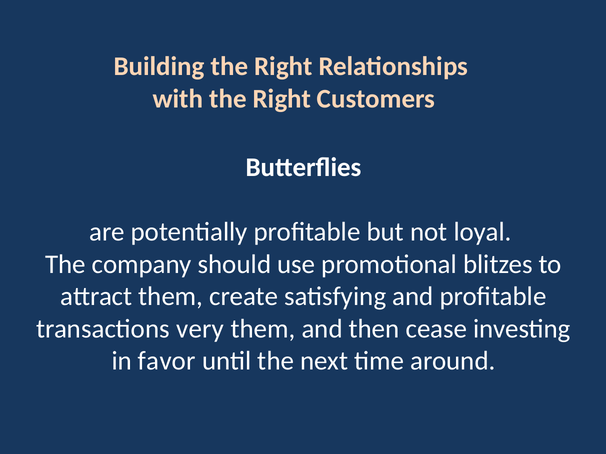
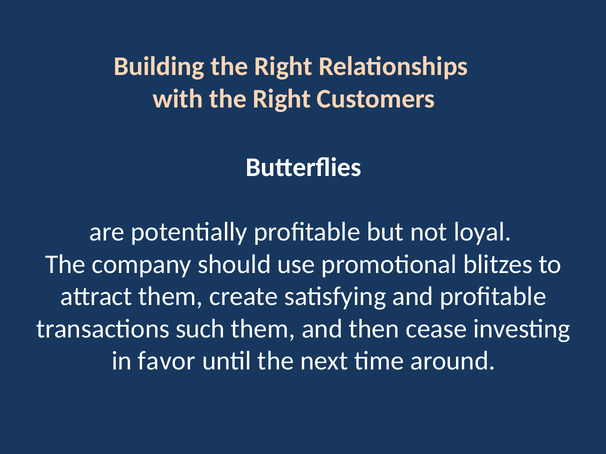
very: very -> such (200, 329)
